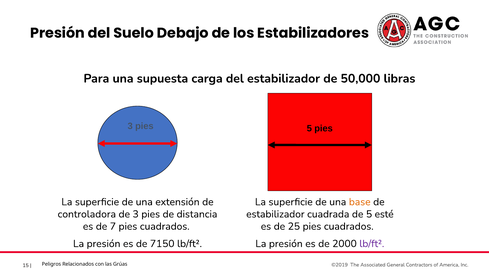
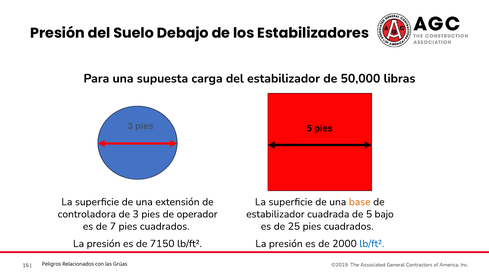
distancia: distancia -> operador (197, 214)
esté: esté -> bajo (384, 214)
lb/ft² colour: purple -> blue (372, 244)
